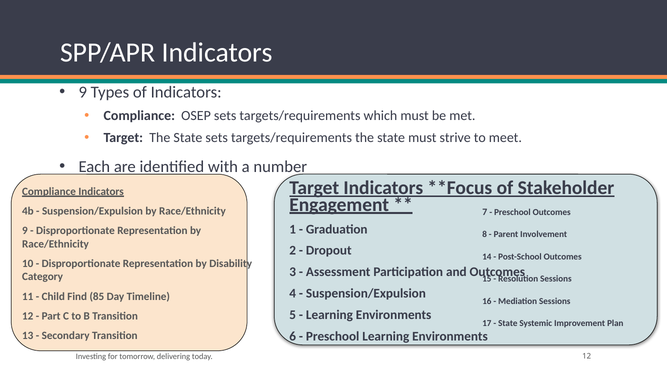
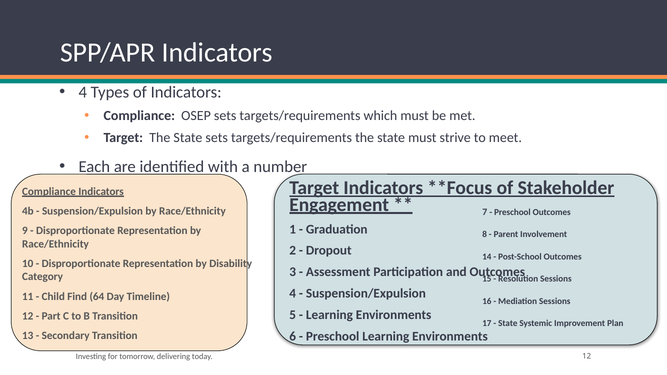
9: 9 -> 4 (83, 92)
85: 85 -> 64 (97, 297)
